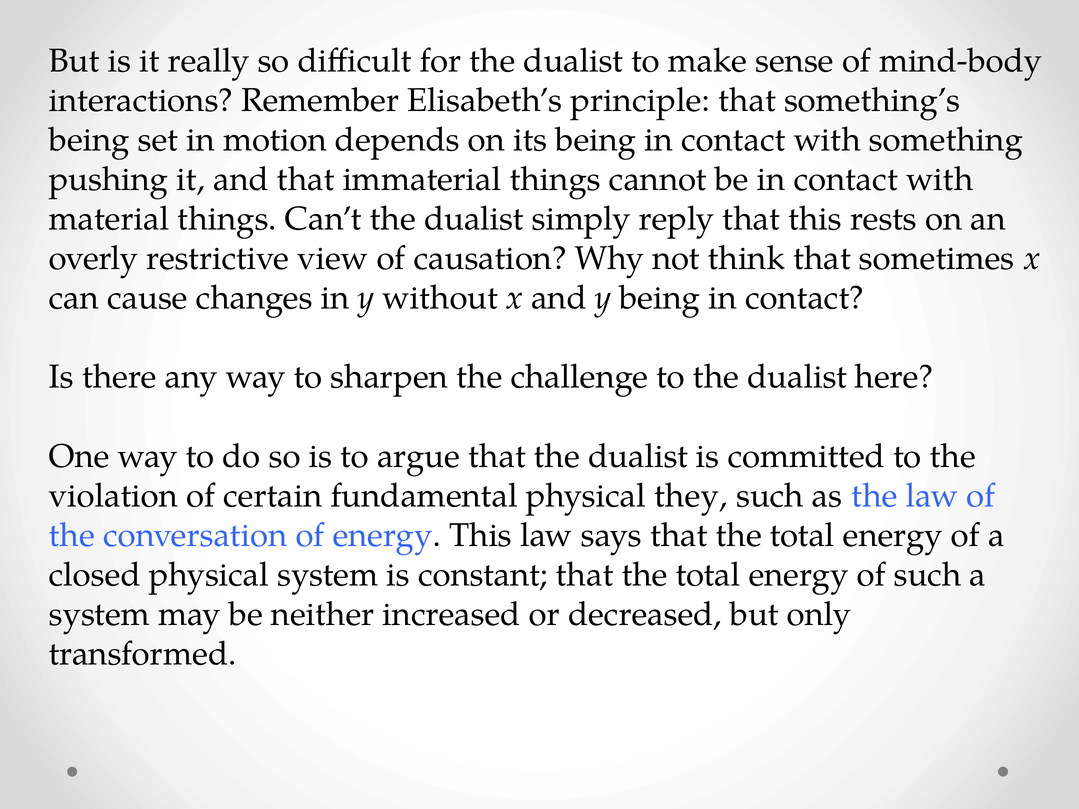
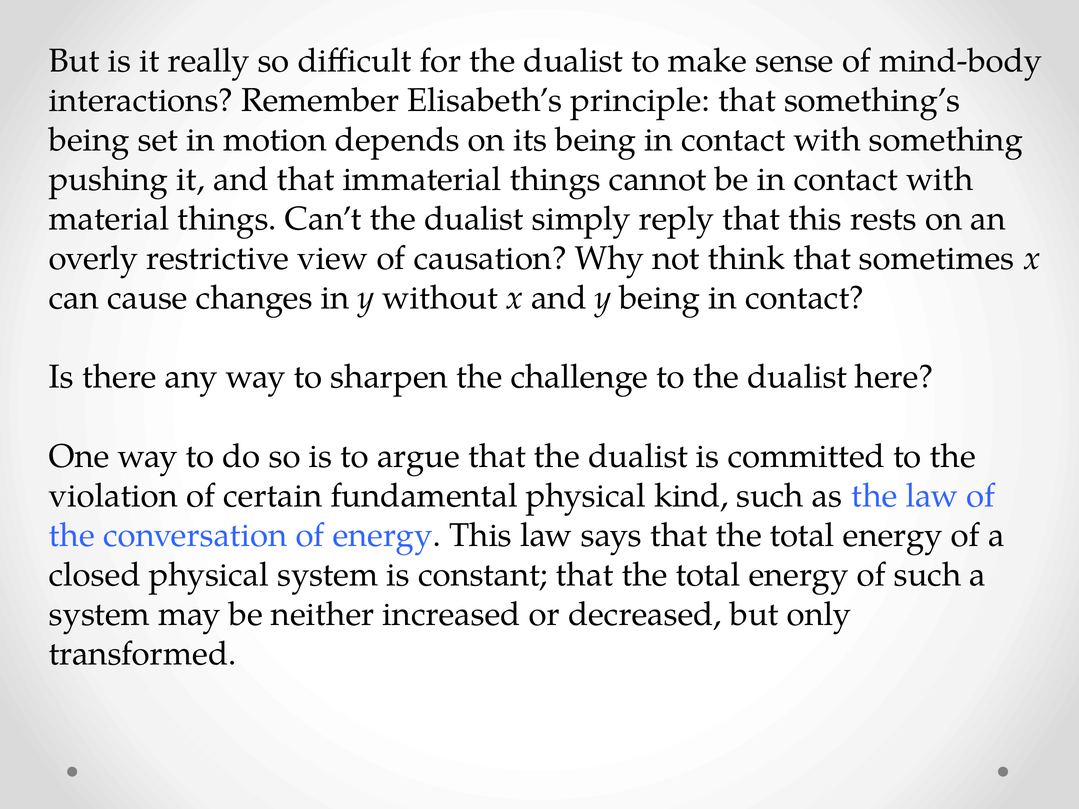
they: they -> kind (691, 496)
